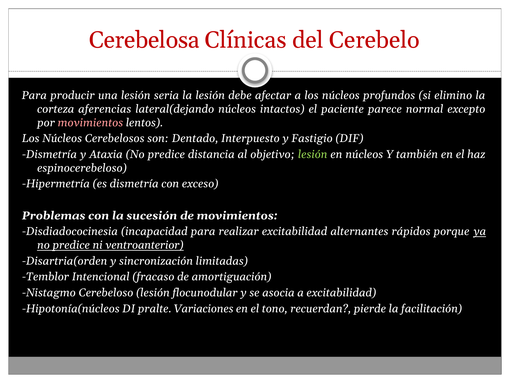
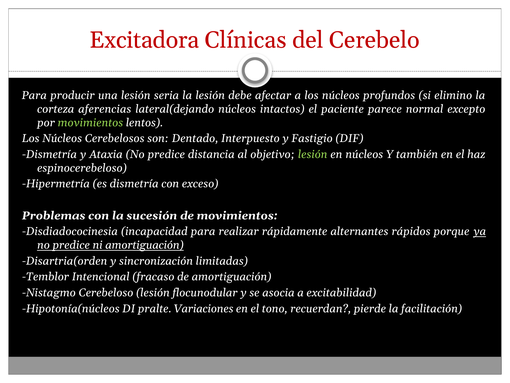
Cerebelosa: Cerebelosa -> Excitadora (144, 40)
movimientos colour: pink -> light green (90, 122)
realizar excitabilidad: excitabilidad -> rápidamente (295, 231)
ni ventroanterior: ventroanterior -> amortiguación (145, 245)
